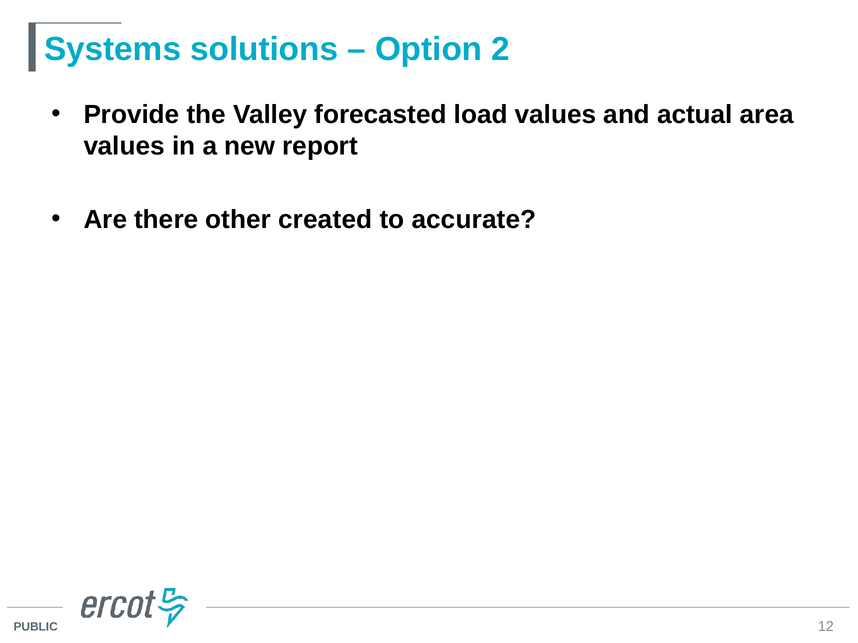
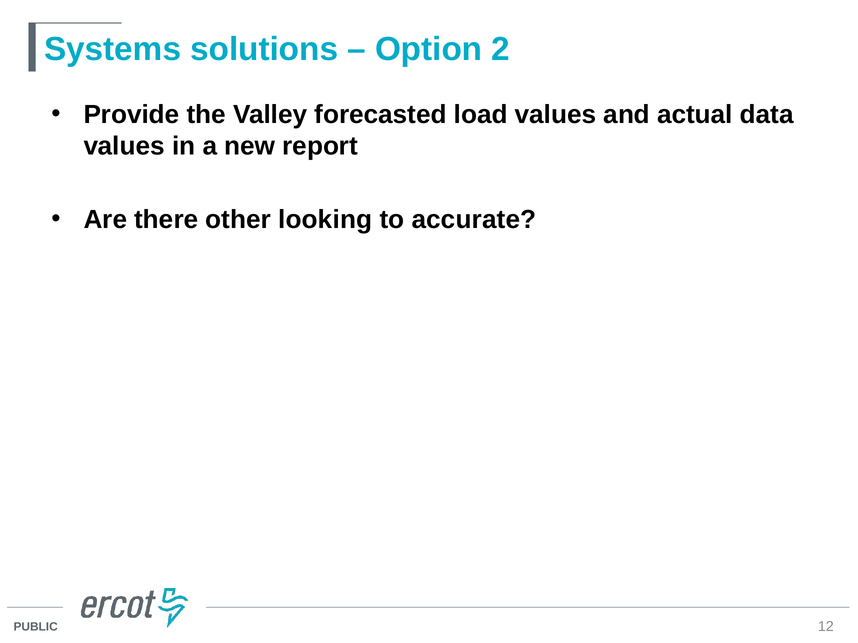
area: area -> data (767, 115)
created: created -> looking (325, 220)
